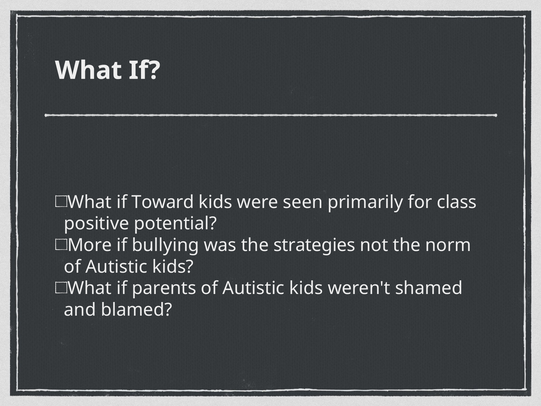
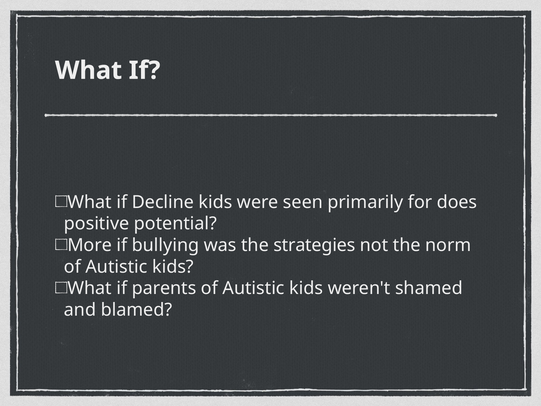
Toward: Toward -> Decline (163, 202)
class: class -> does (457, 202)
